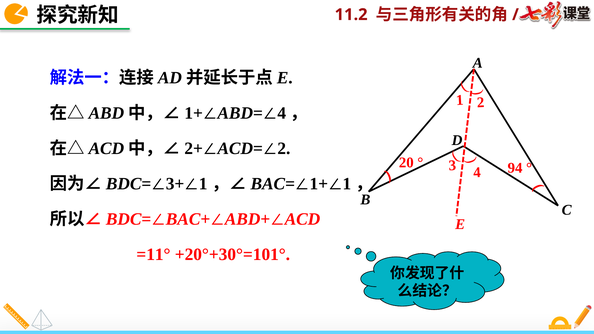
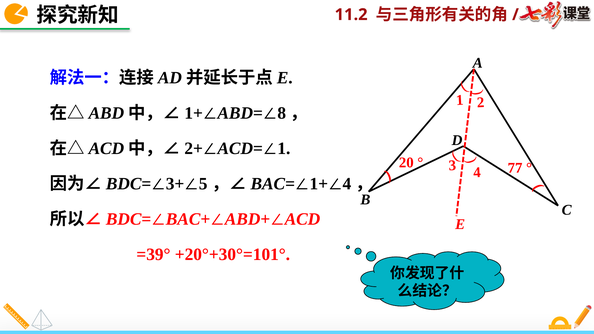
4: 4 -> 8 (282, 113)
2: 2 -> 1 (284, 149)
94: 94 -> 77 (515, 168)
1: 1 -> 5 (203, 184)
1: 1 -> 4 (347, 184)
=11°: =11° -> =39° (153, 255)
